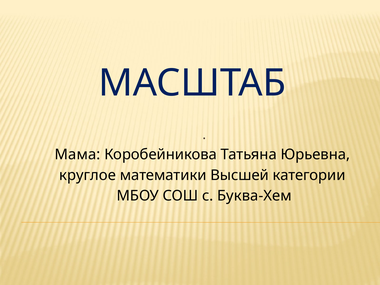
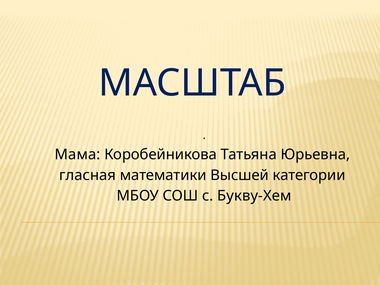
круглое: круглое -> гласная (88, 175)
Буква-Хем: Буква-Хем -> Букву-Хем (254, 196)
